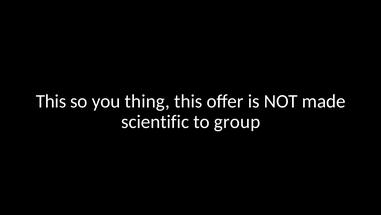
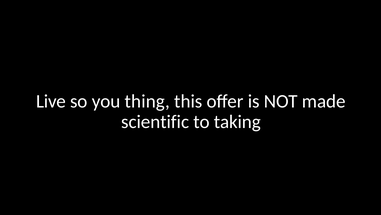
This: This -> Live (51, 101)
group: group -> taking (237, 121)
